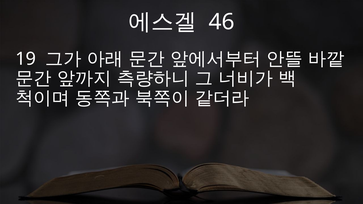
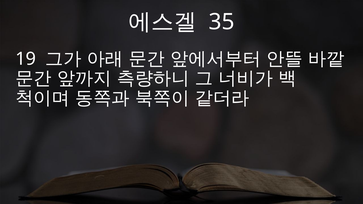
46: 46 -> 35 (222, 22)
